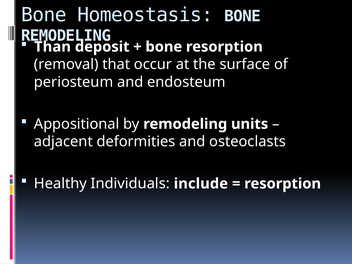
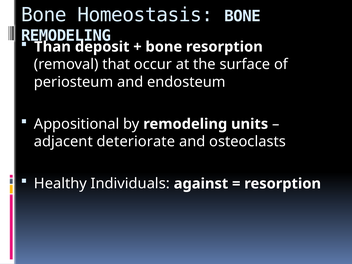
deformities: deformities -> deteriorate (136, 142)
include: include -> against (201, 184)
